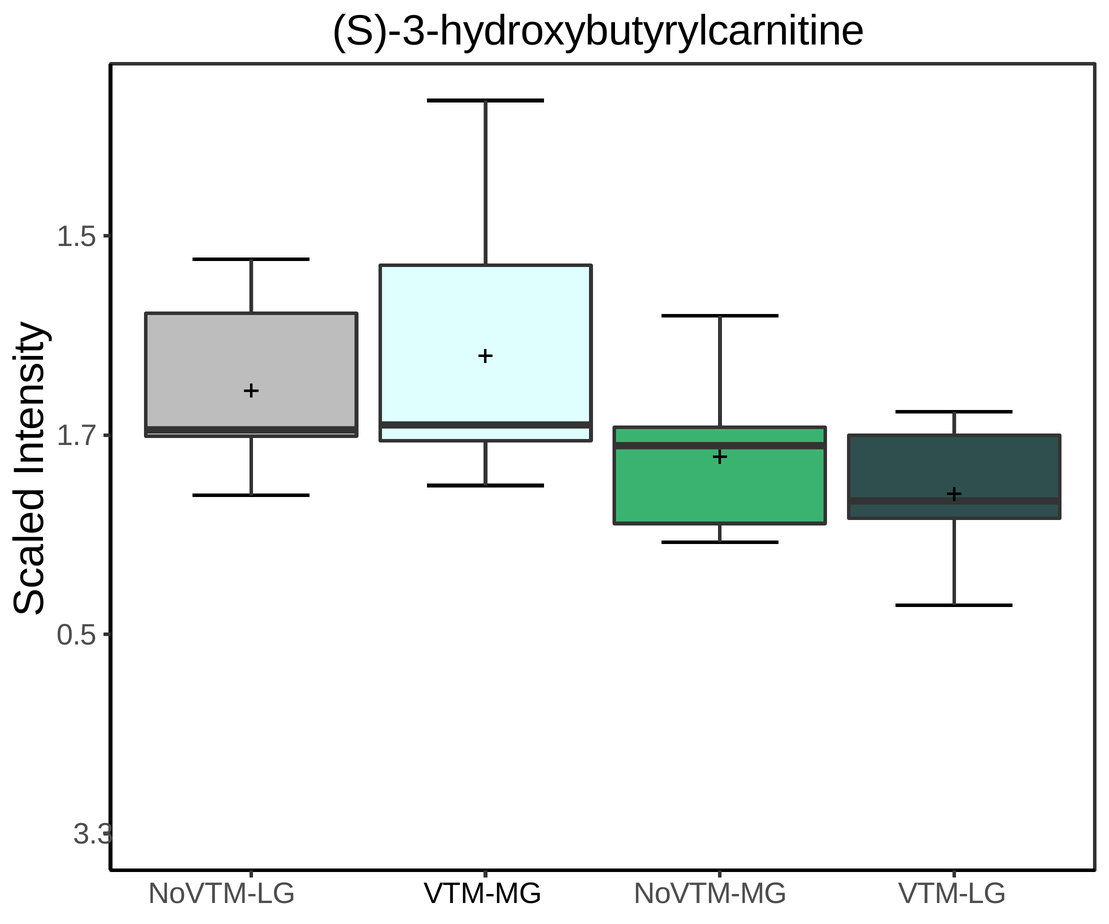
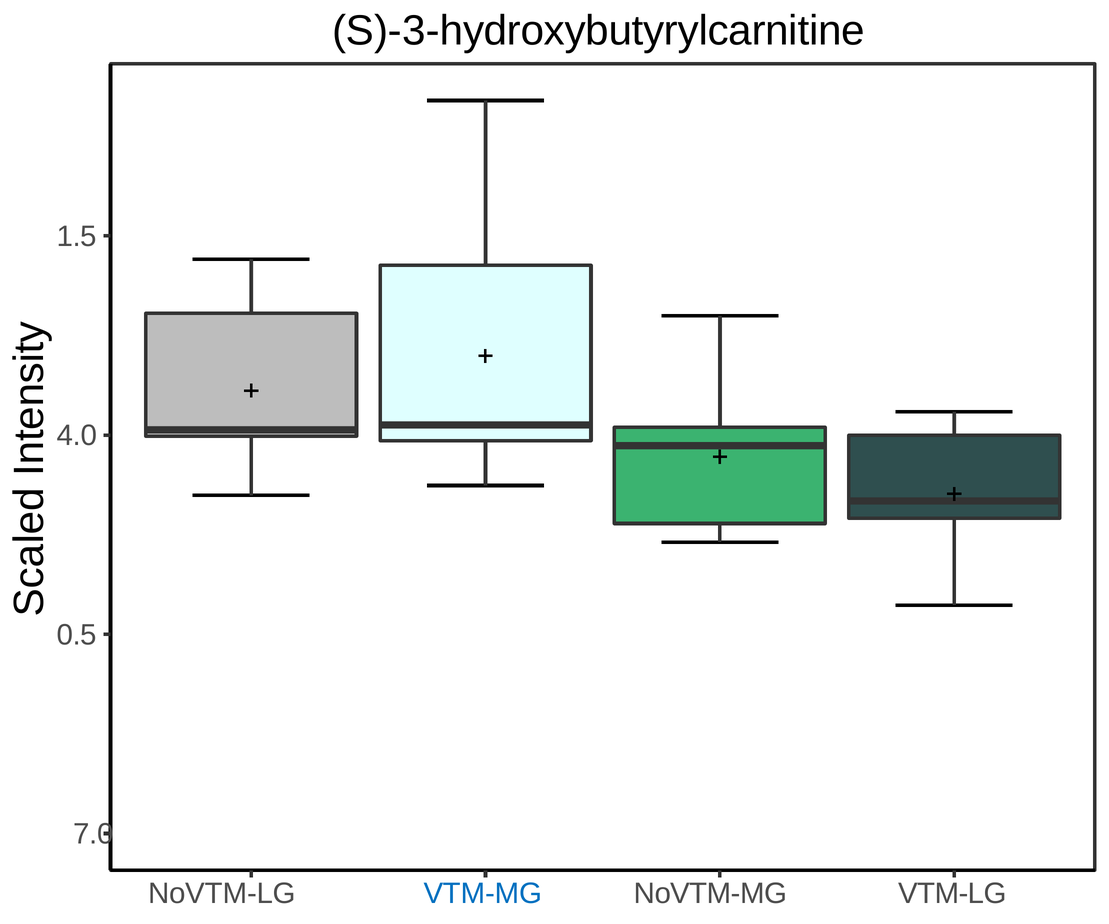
1.7: 1.7 -> 4.0 (77, 436)
3.3: 3.3 -> 7.0 (93, 834)
VTM-MG colour: black -> blue (483, 894)
